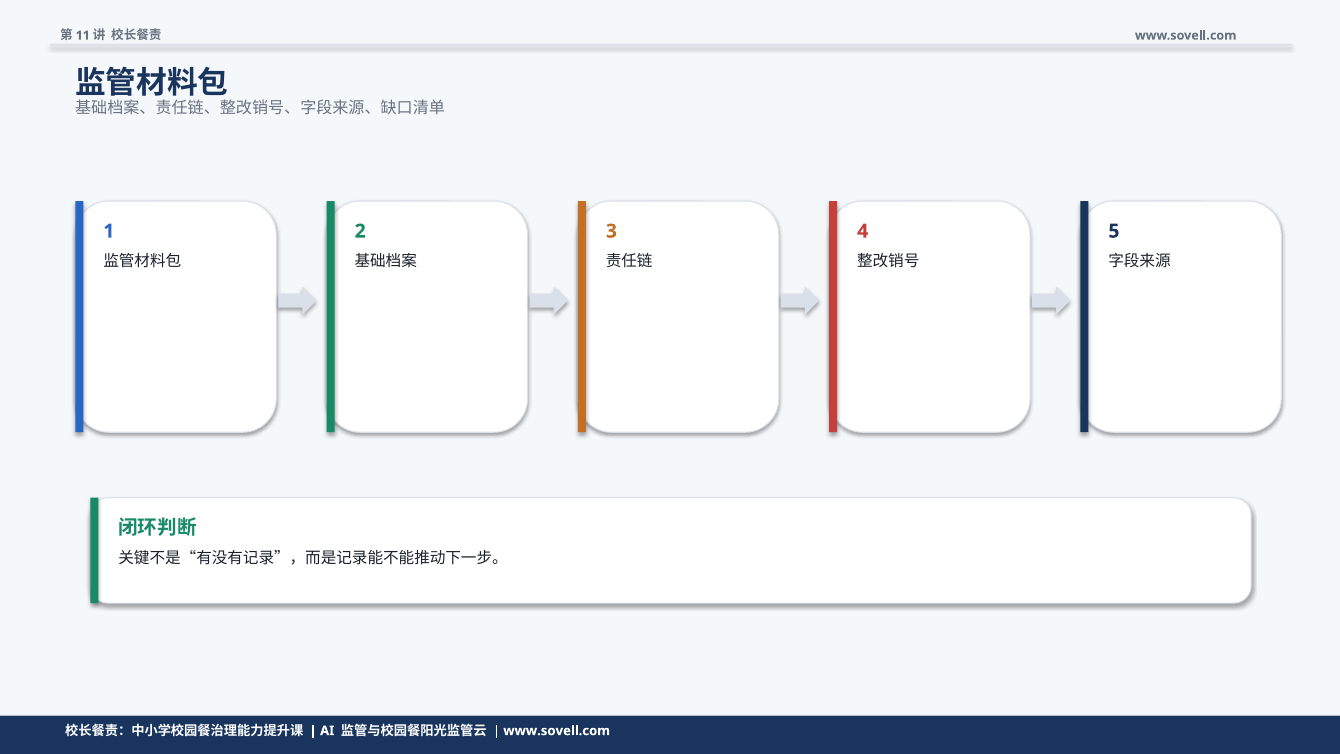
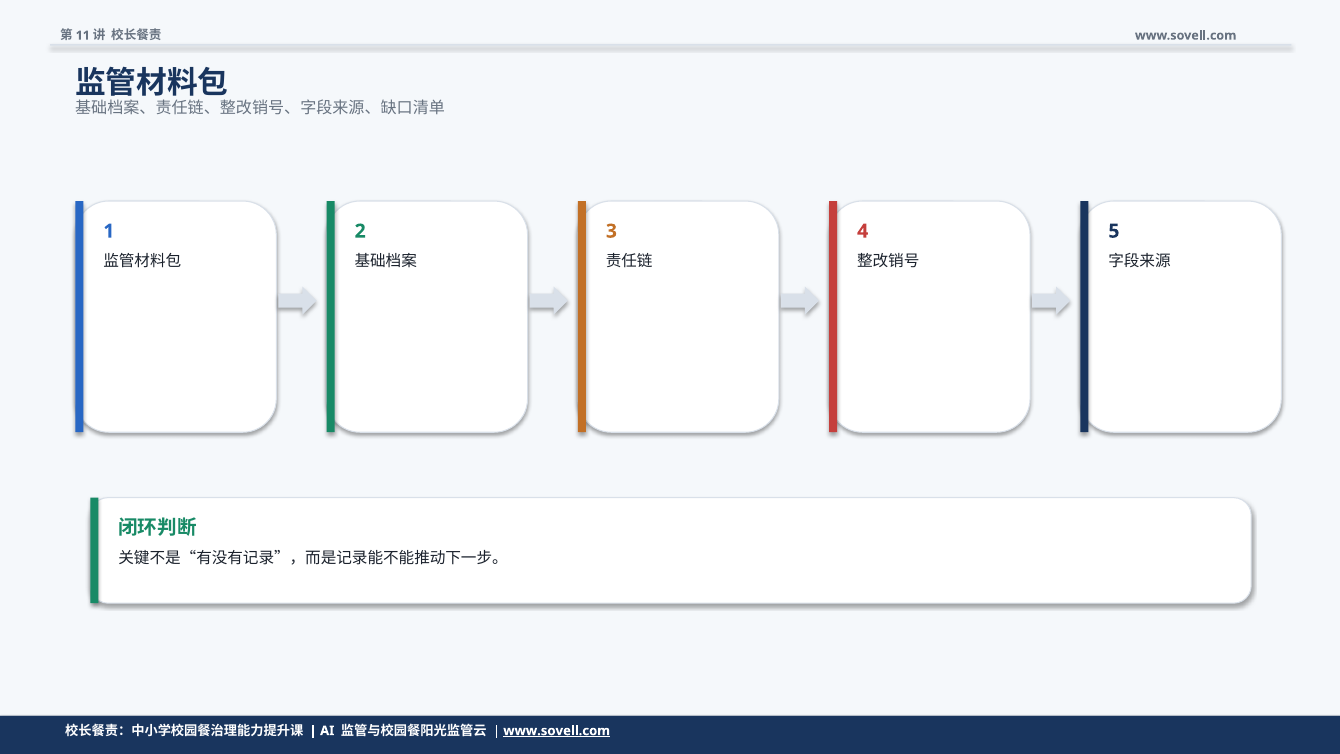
www.sovell.com underline: none -> present (557, 731)
